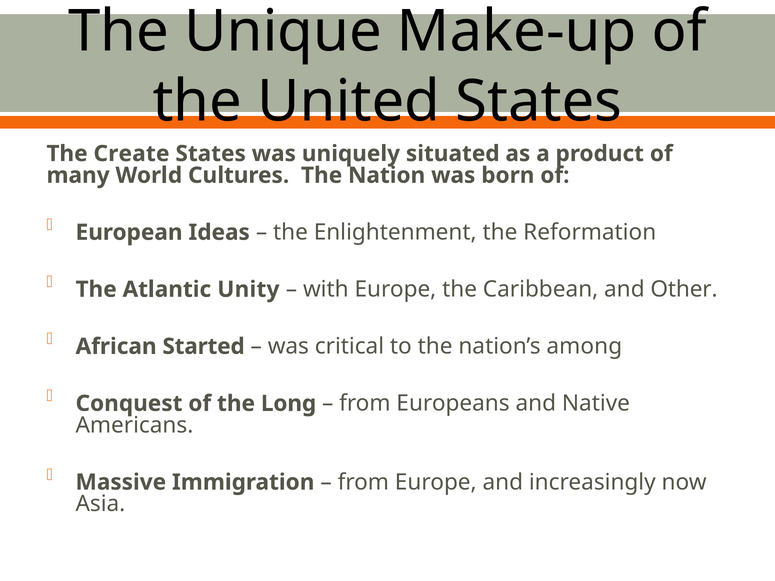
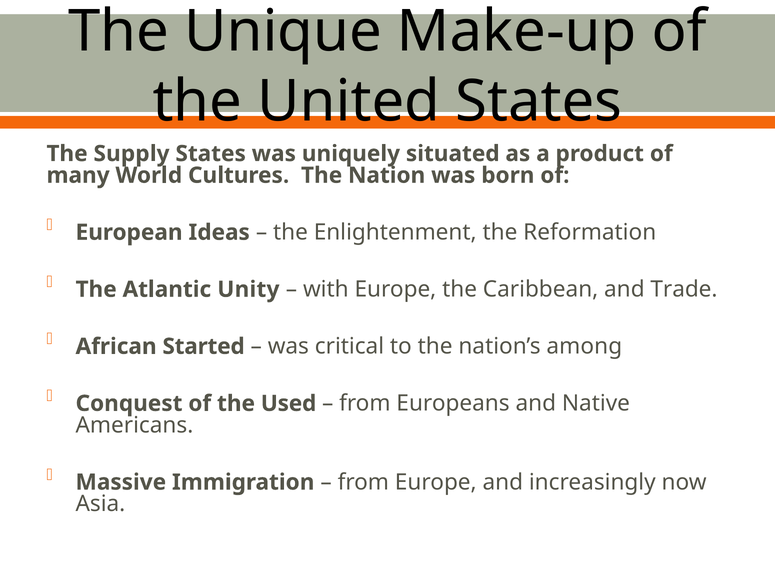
Create: Create -> Supply (131, 154)
Other: Other -> Trade (684, 290)
Long: Long -> Used (289, 404)
